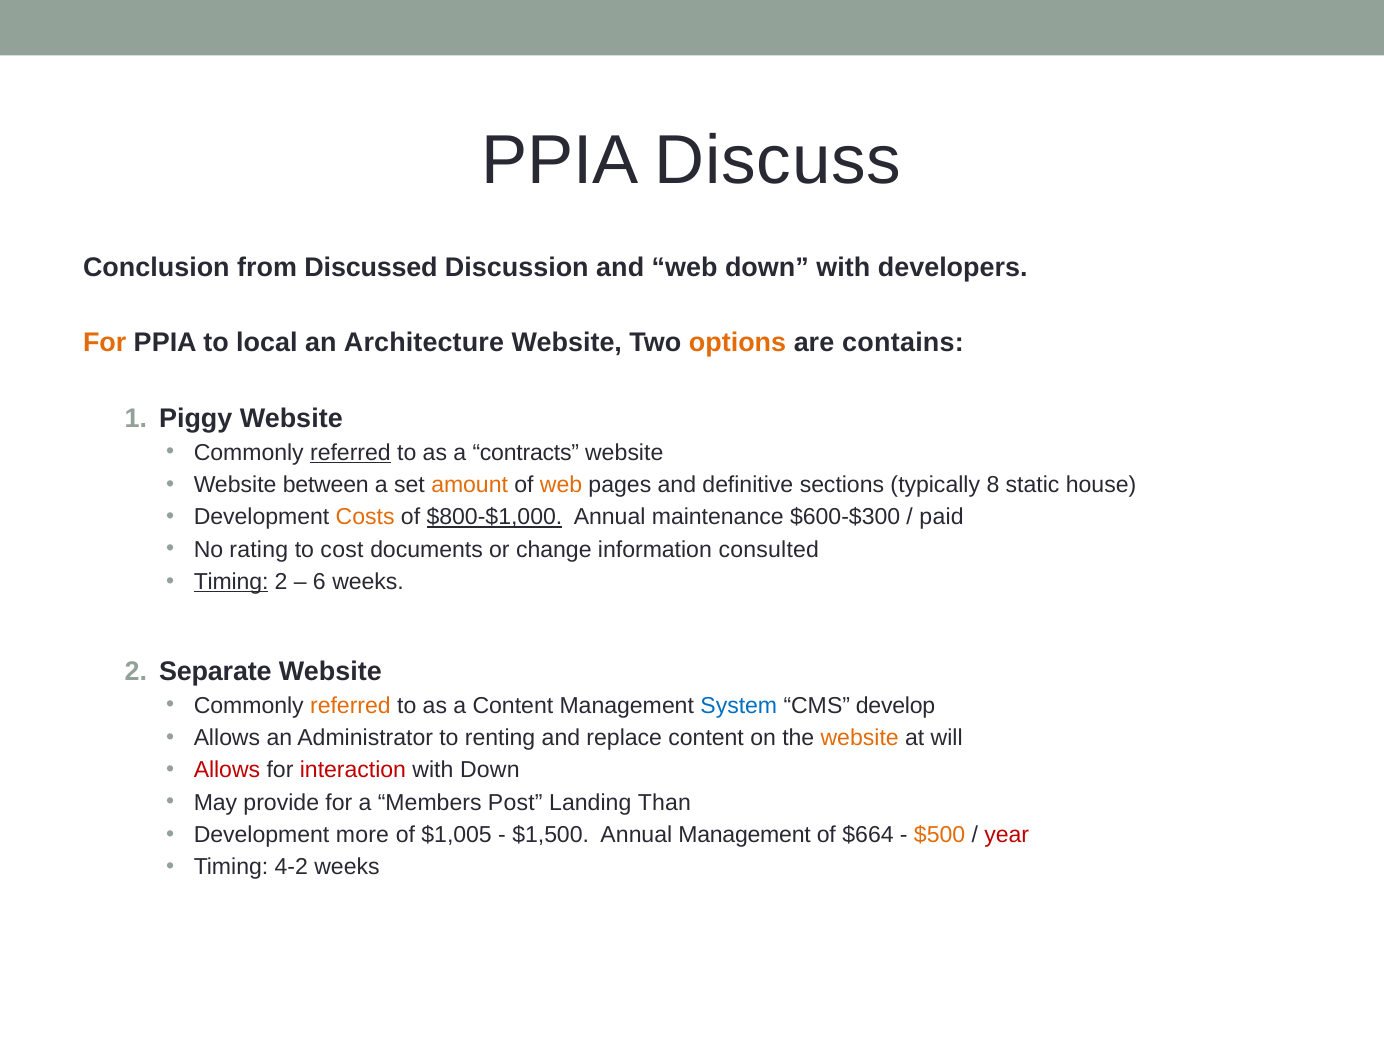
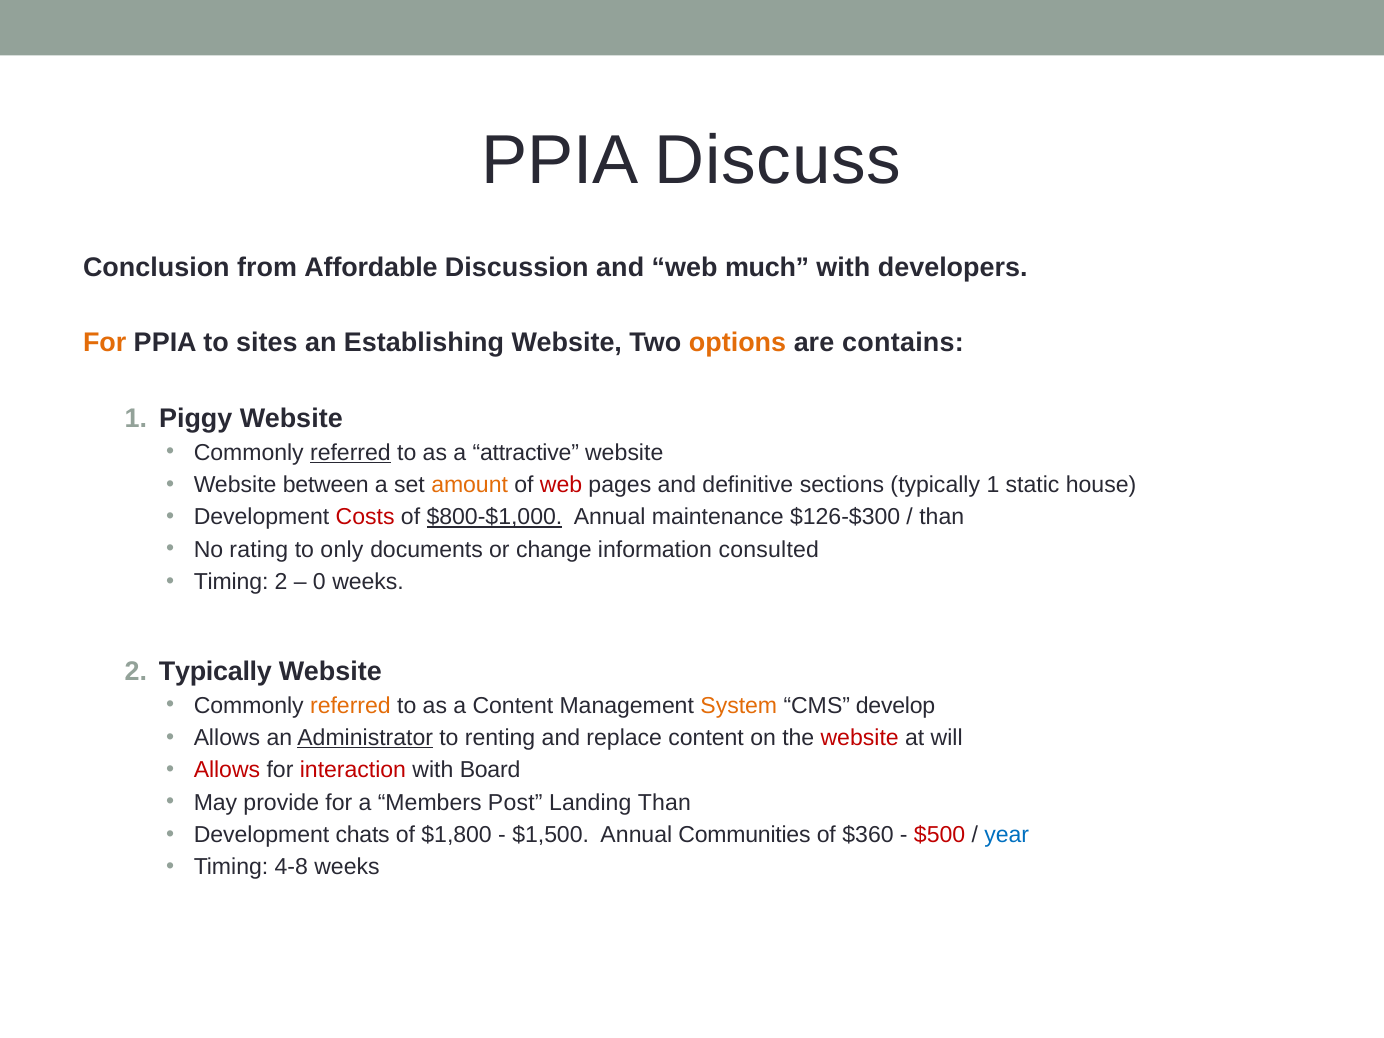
Discussed: Discussed -> Affordable (371, 267)
web down: down -> much (767, 267)
local: local -> sites (267, 343)
Architecture: Architecture -> Establishing (424, 343)
contracts: contracts -> attractive (526, 453)
web colour: orange -> red (561, 485)
typically 8: 8 -> 1 (993, 485)
Costs colour: orange -> red (365, 517)
$600-$300: $600-$300 -> $126-$300 (845, 517)
paid: paid -> than (942, 517)
cost: cost -> only (342, 550)
Timing underline: present -> none (231, 582)
6: 6 -> 0 (319, 582)
2 Separate: Separate -> Typically (215, 671)
System colour: blue -> orange (739, 706)
Administrator underline: none -> present (365, 738)
website colour: orange -> red (860, 738)
with Down: Down -> Board (490, 770)
more: more -> chats (363, 835)
$1,005: $1,005 -> $1,800 (457, 835)
Annual Management: Management -> Communities (745, 835)
$664: $664 -> $360 (868, 835)
$500 colour: orange -> red (940, 835)
year colour: red -> blue (1007, 835)
4-2: 4-2 -> 4-8 (291, 867)
